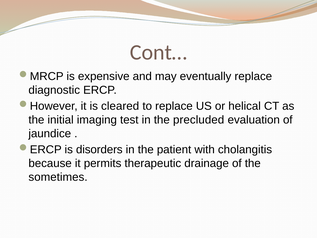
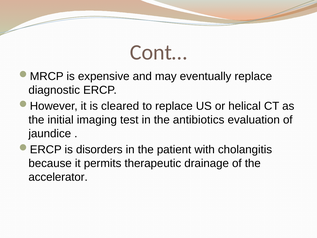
precluded: precluded -> antibiotics (199, 120)
sometimes: sometimes -> accelerator (58, 177)
